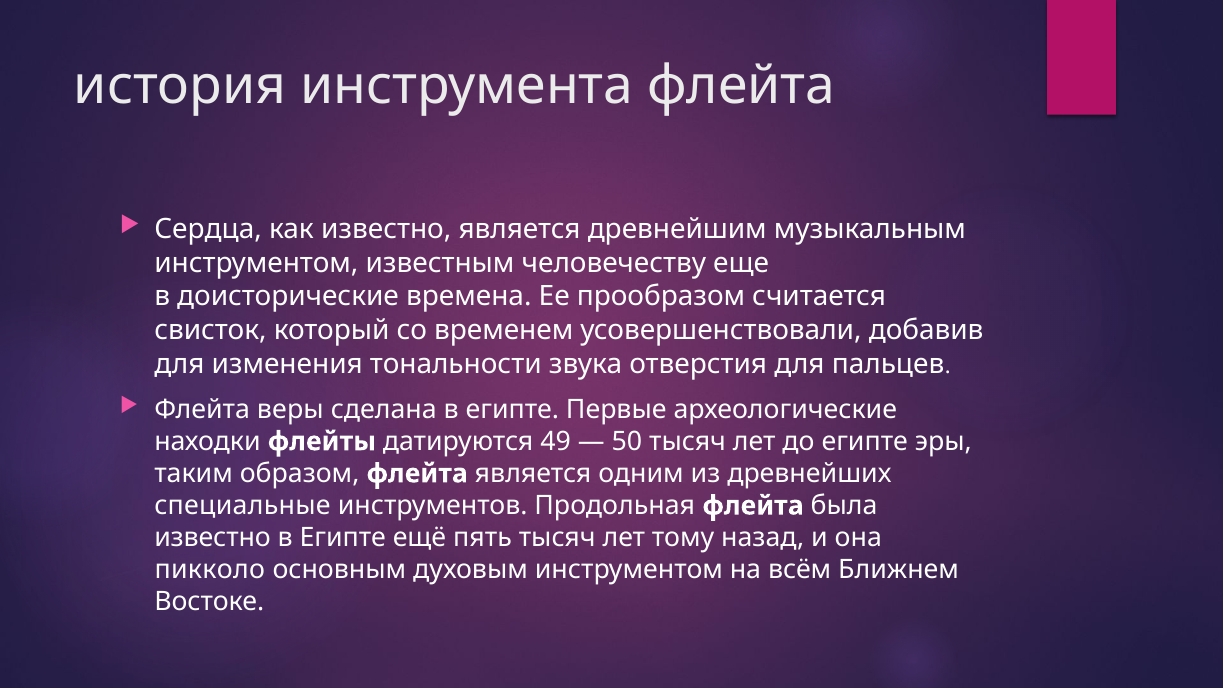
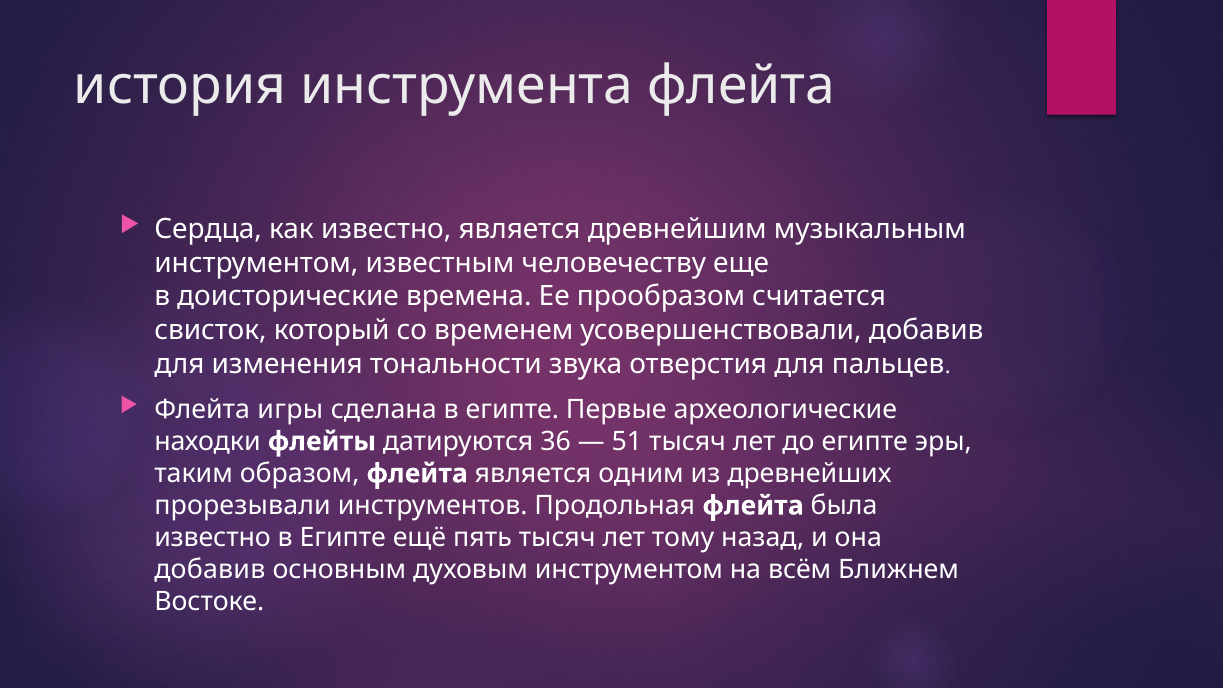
веры: веры -> игры (290, 409)
49: 49 -> 36 (556, 441)
50: 50 -> 51 (627, 441)
специальные: специальные -> прорезывали (243, 506)
пикколо: пикколо -> добавив (210, 570)
